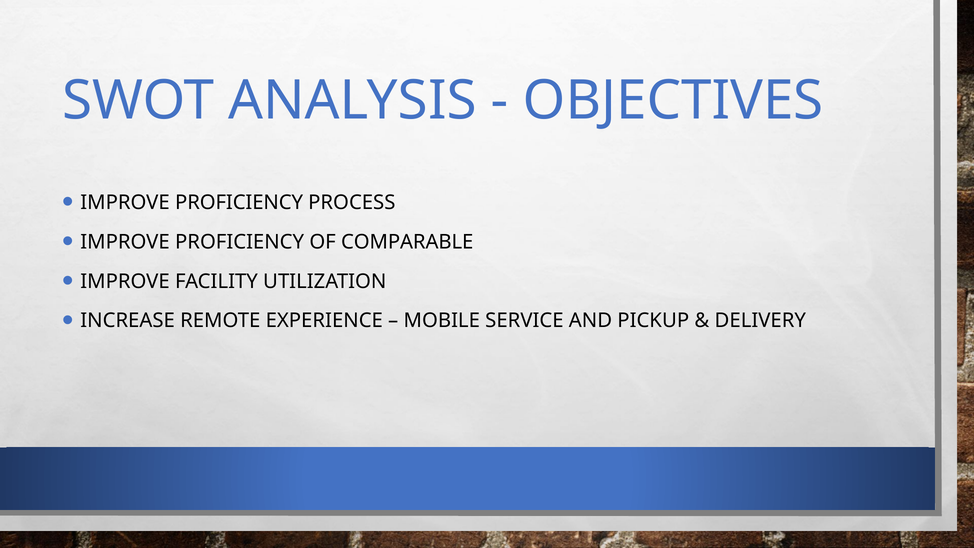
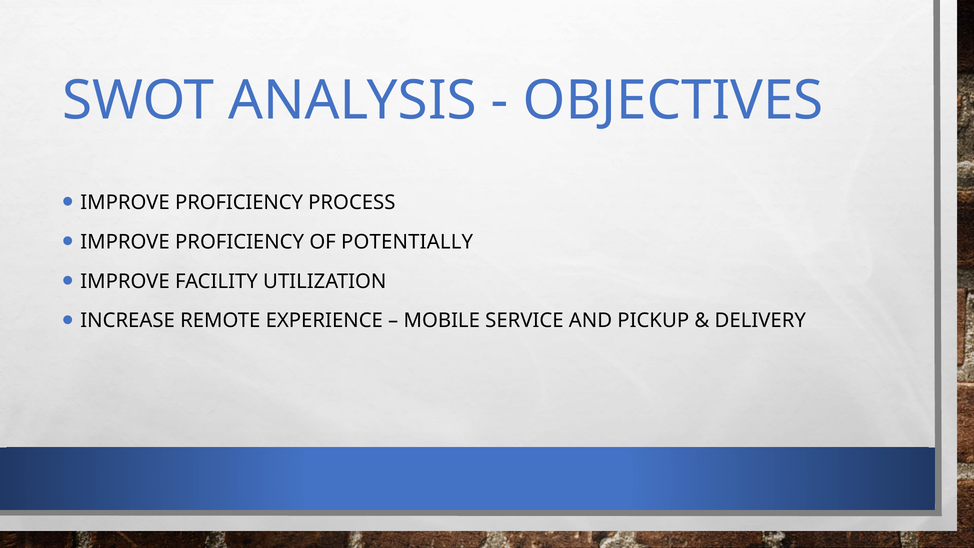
COMPARABLE: COMPARABLE -> POTENTIALLY (407, 242)
